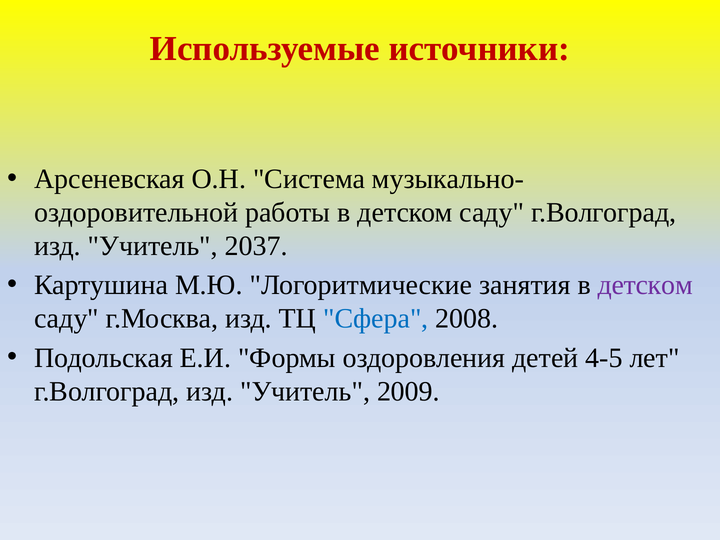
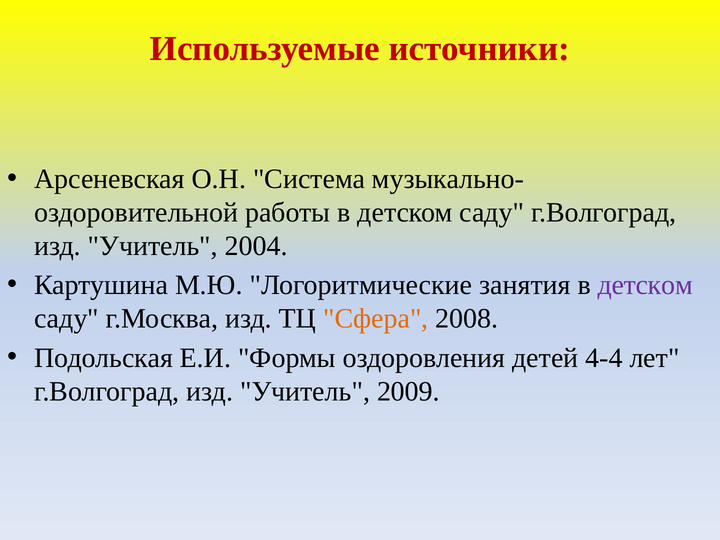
2037: 2037 -> 2004 (256, 246)
Сфера colour: blue -> orange (376, 319)
4-5: 4-5 -> 4-4 (604, 358)
